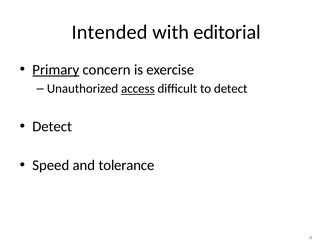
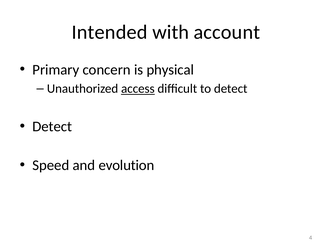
editorial: editorial -> account (227, 32)
Primary underline: present -> none (56, 70)
exercise: exercise -> physical (170, 70)
tolerance: tolerance -> evolution (126, 165)
